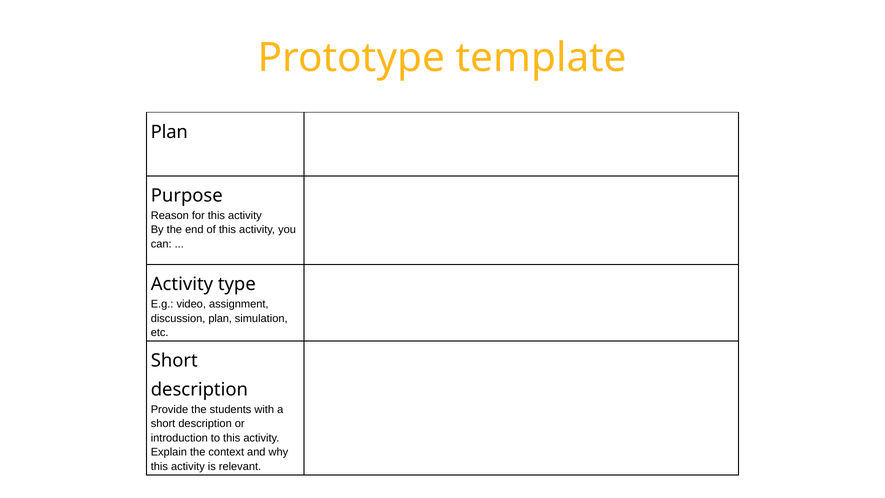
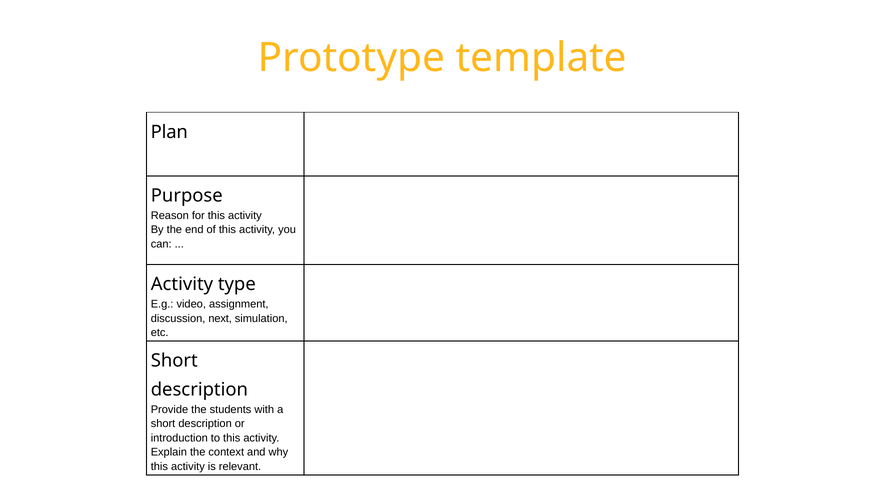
discussion plan: plan -> next (220, 318)
